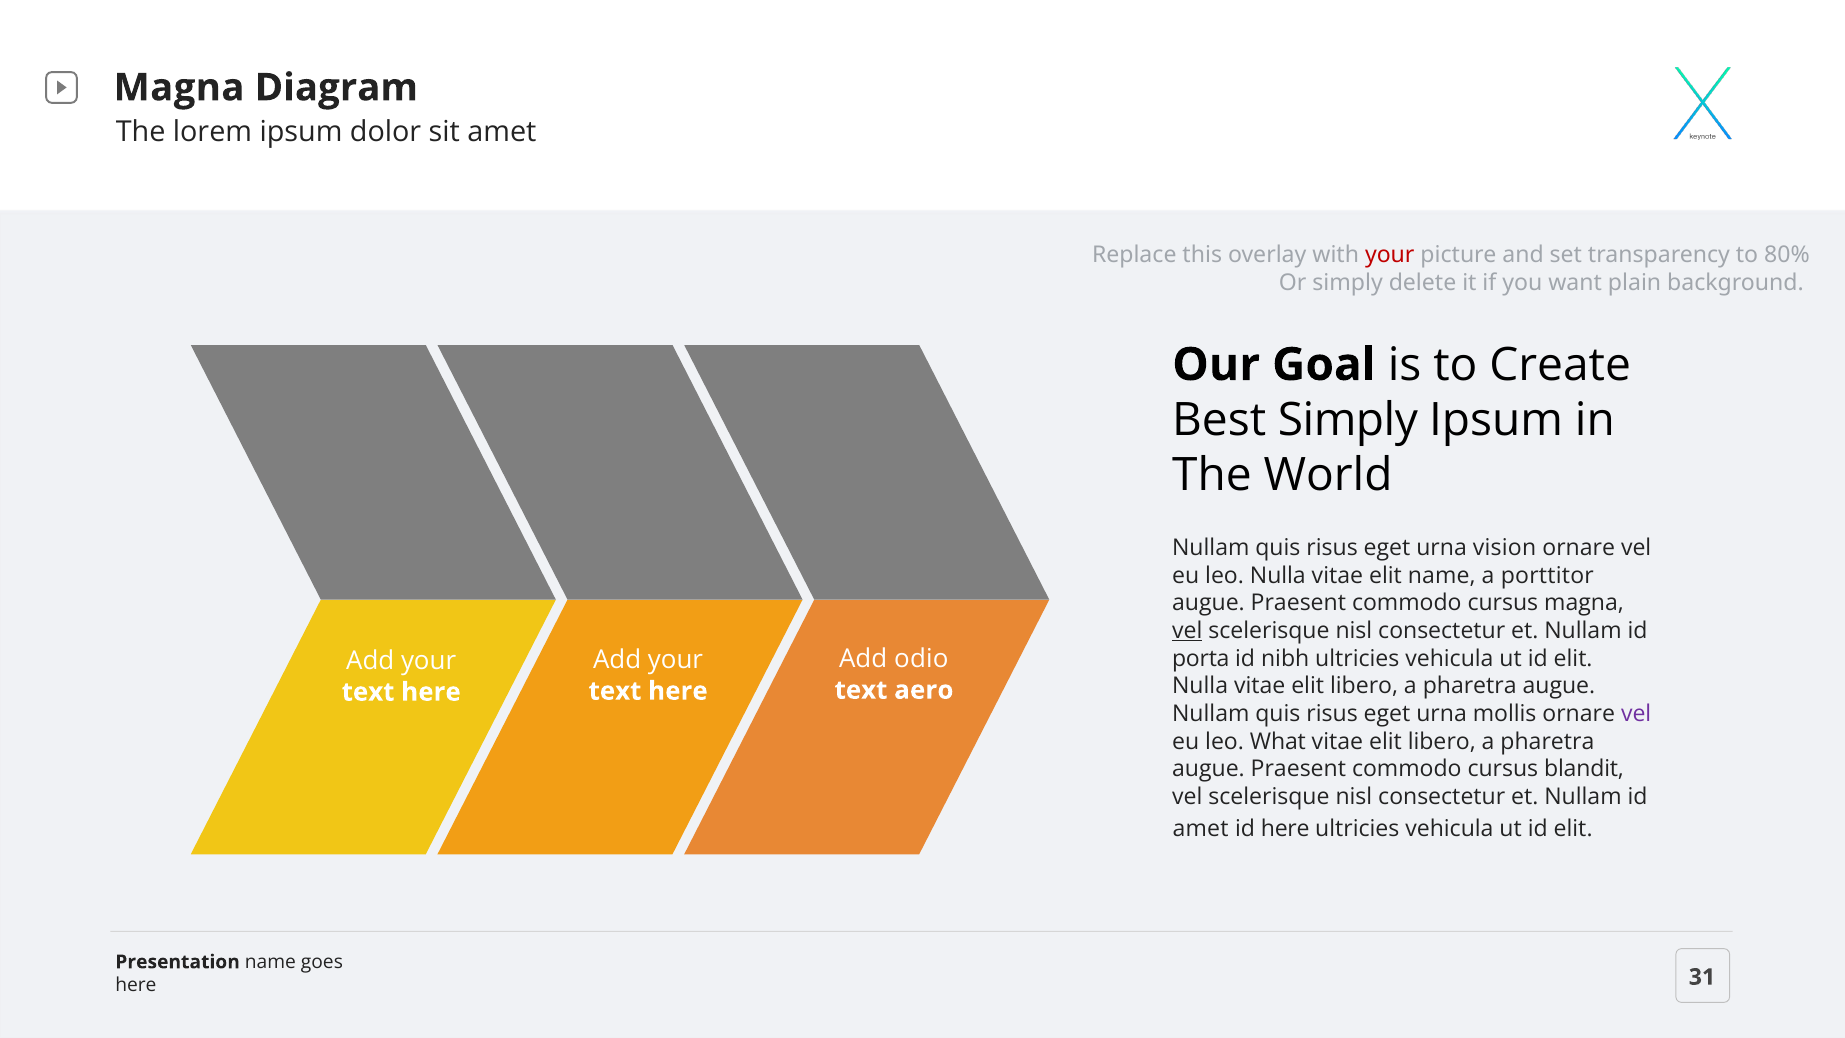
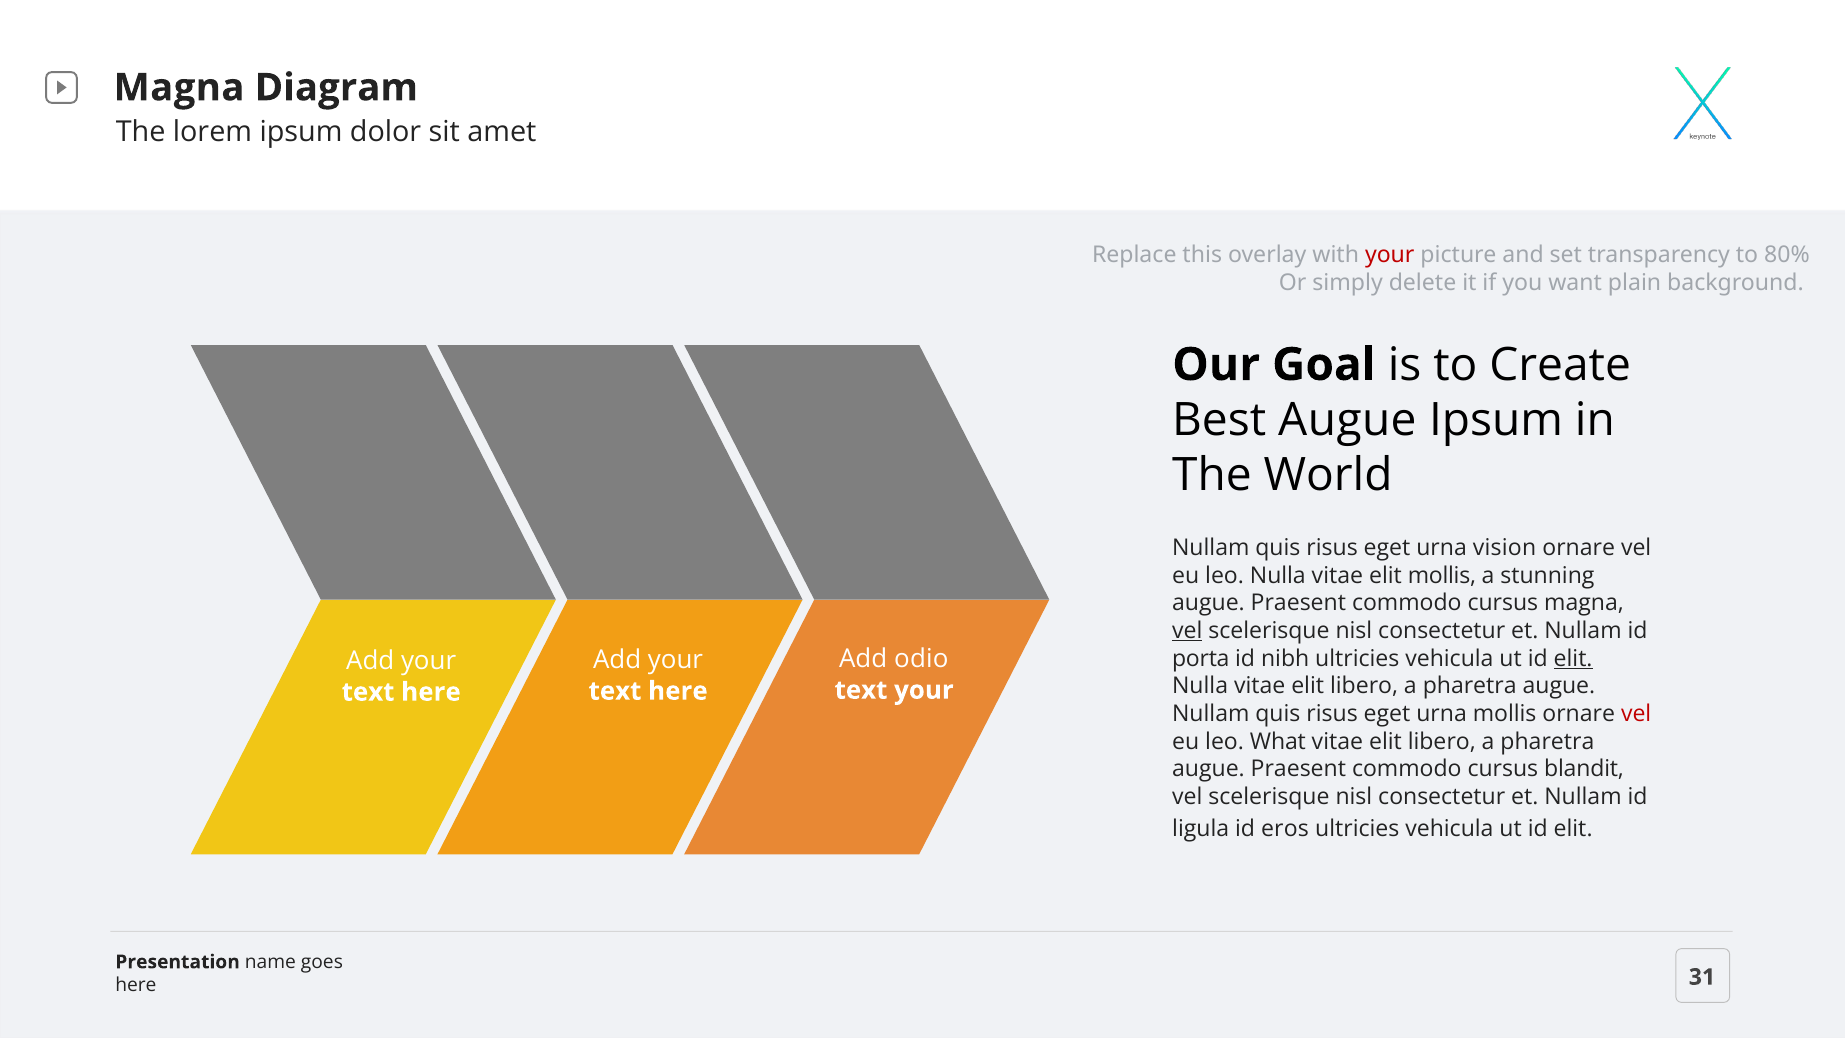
Best Simply: Simply -> Augue (1347, 420)
elit name: name -> mollis (1442, 575)
porttitor: porttitor -> stunning (1547, 575)
elit underline: none -> present (1573, 658)
text aero: aero -> your (924, 690)
vel colour: purple -> red (1636, 714)
amet: amet -> ligula (1201, 828)
id here: here -> eros (1285, 828)
